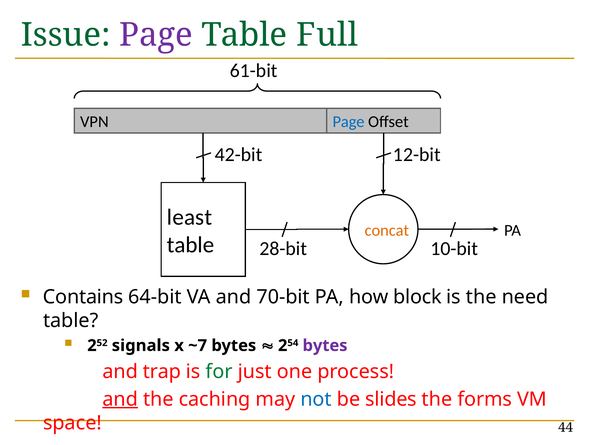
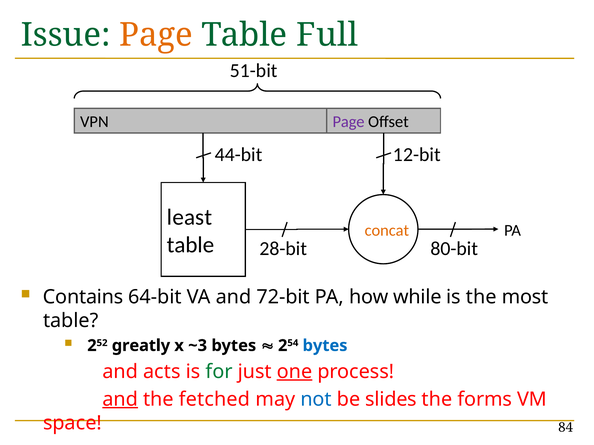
Page colour: purple -> orange (156, 35)
61-bit: 61-bit -> 51-bit (254, 71)
Page colour: blue -> purple (349, 122)
42-bit: 42-bit -> 44-bit (239, 155)
10-bit: 10-bit -> 80-bit (454, 249)
70-bit: 70-bit -> 72-bit (283, 297)
block: block -> while (417, 297)
need: need -> most (525, 297)
signals: signals -> greatly (141, 346)
~7: ~7 -> ~3 (198, 346)
bytes colour: purple -> blue (325, 346)
trap: trap -> acts (162, 372)
one underline: none -> present (294, 372)
caching: caching -> fetched (214, 400)
44: 44 -> 84 (566, 428)
